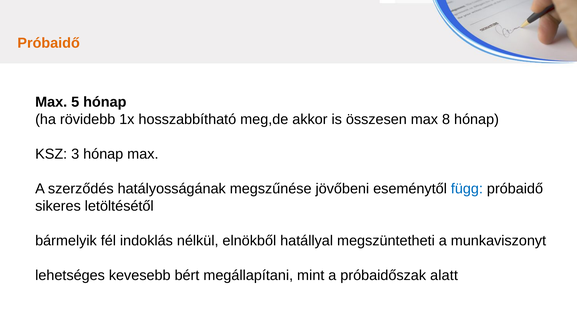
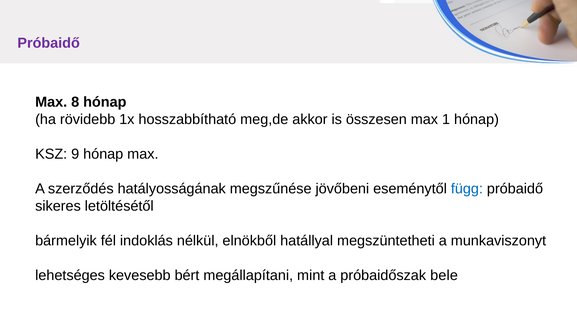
Próbaidő colour: orange -> purple (49, 43)
5: 5 -> 8 (75, 102)
8: 8 -> 1 (446, 119)
3: 3 -> 9 (75, 154)
alatt: alatt -> bele (444, 275)
